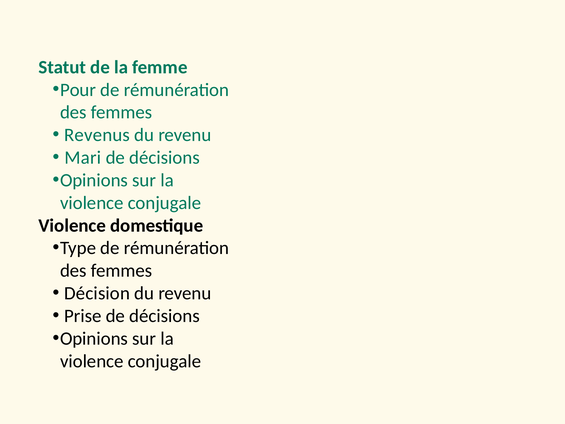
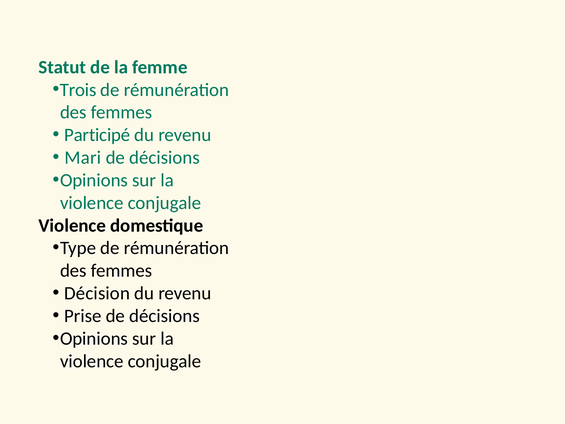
Pour: Pour -> Trois (78, 90)
Revenus: Revenus -> Participé (97, 135)
